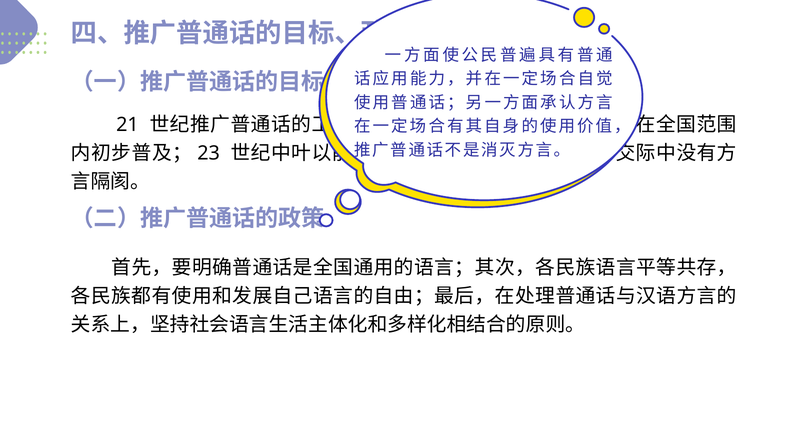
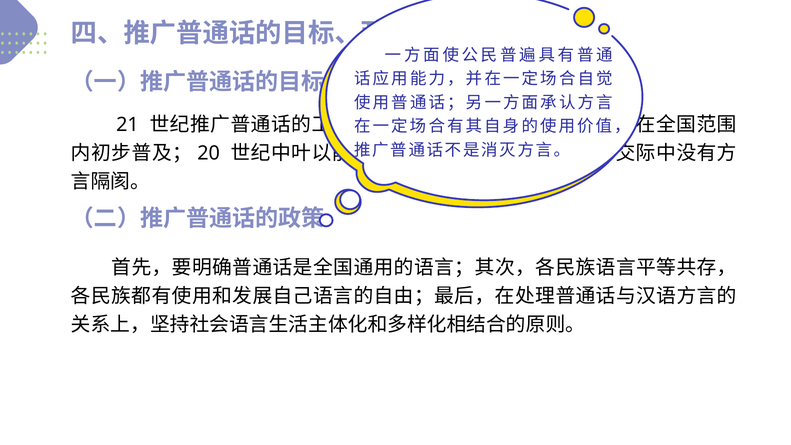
23: 23 -> 20 (209, 153)
